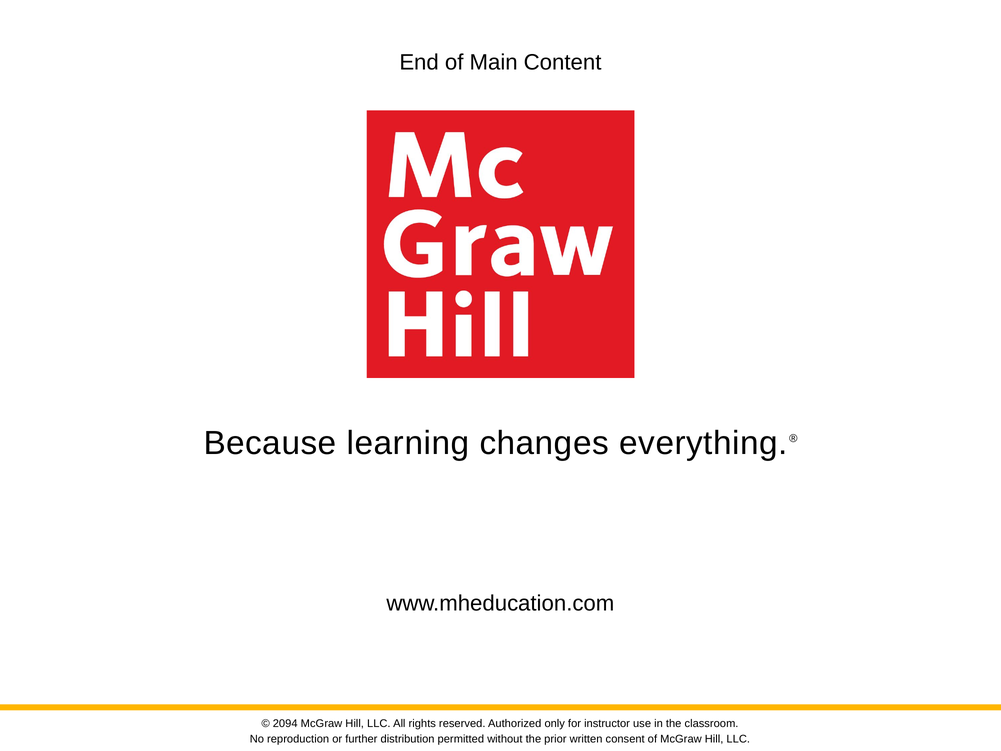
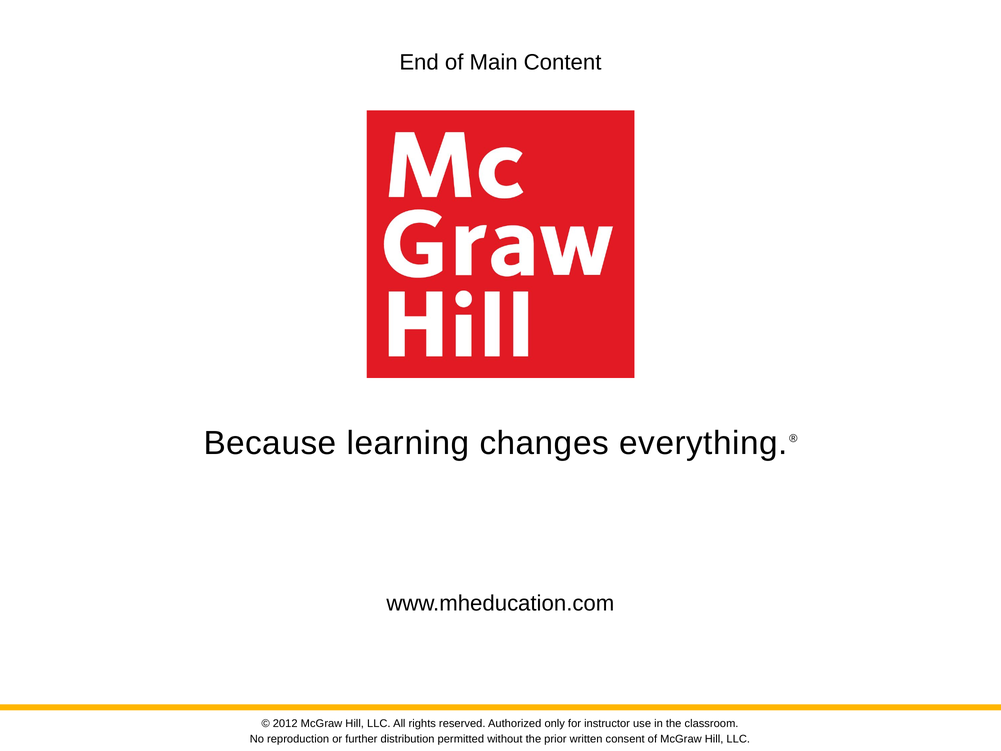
2094: 2094 -> 2012 (285, 723)
